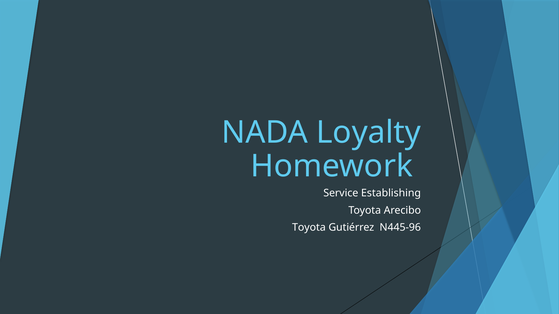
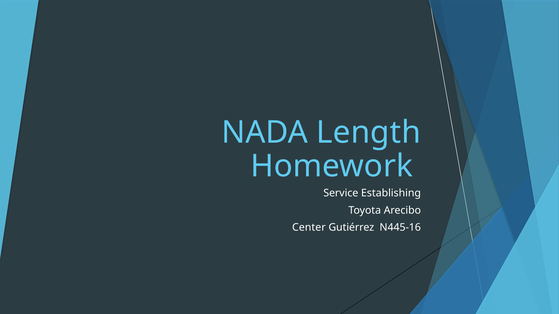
Loyalty: Loyalty -> Length (368, 132)
Toyota: Toyota -> Center (309, 228)
N445-96: N445-96 -> N445-16 (400, 228)
